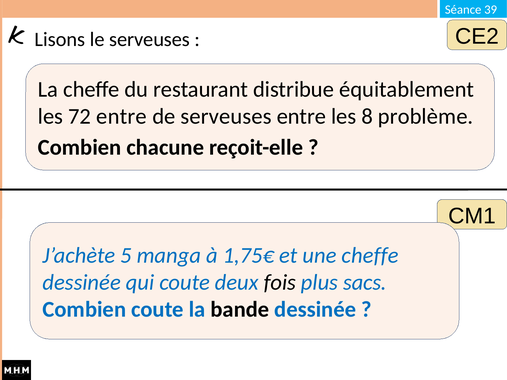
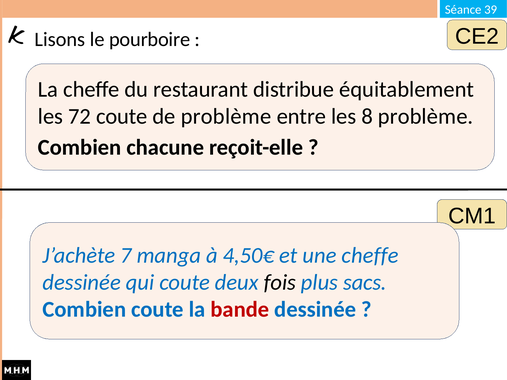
le serveuses: serveuses -> pourboire (150, 40)
72 entre: entre -> coute (122, 117)
de serveuses: serveuses -> problème (226, 117)
5: 5 -> 7 (126, 256)
1,75€: 1,75€ -> 4,50€ (248, 256)
bande colour: black -> red (240, 310)
